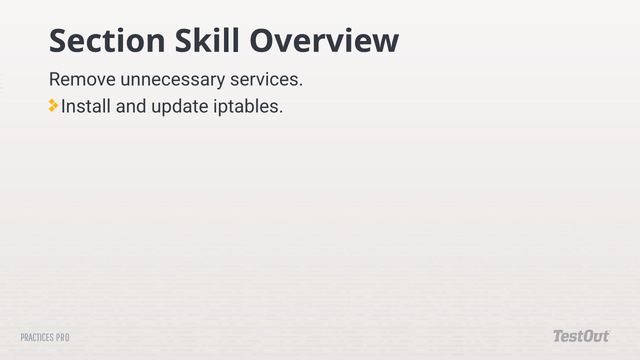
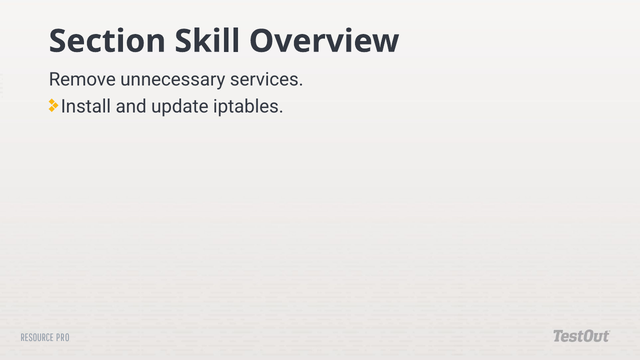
PRACTICES: PRACTICES -> RESOURCE (37, 338)
